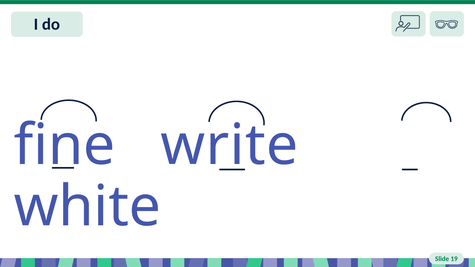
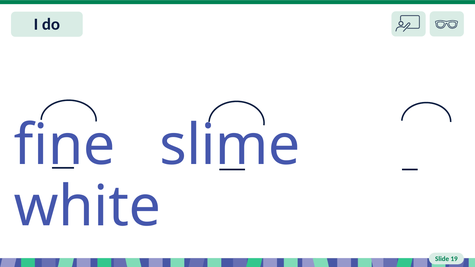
write: write -> slime (230, 146)
